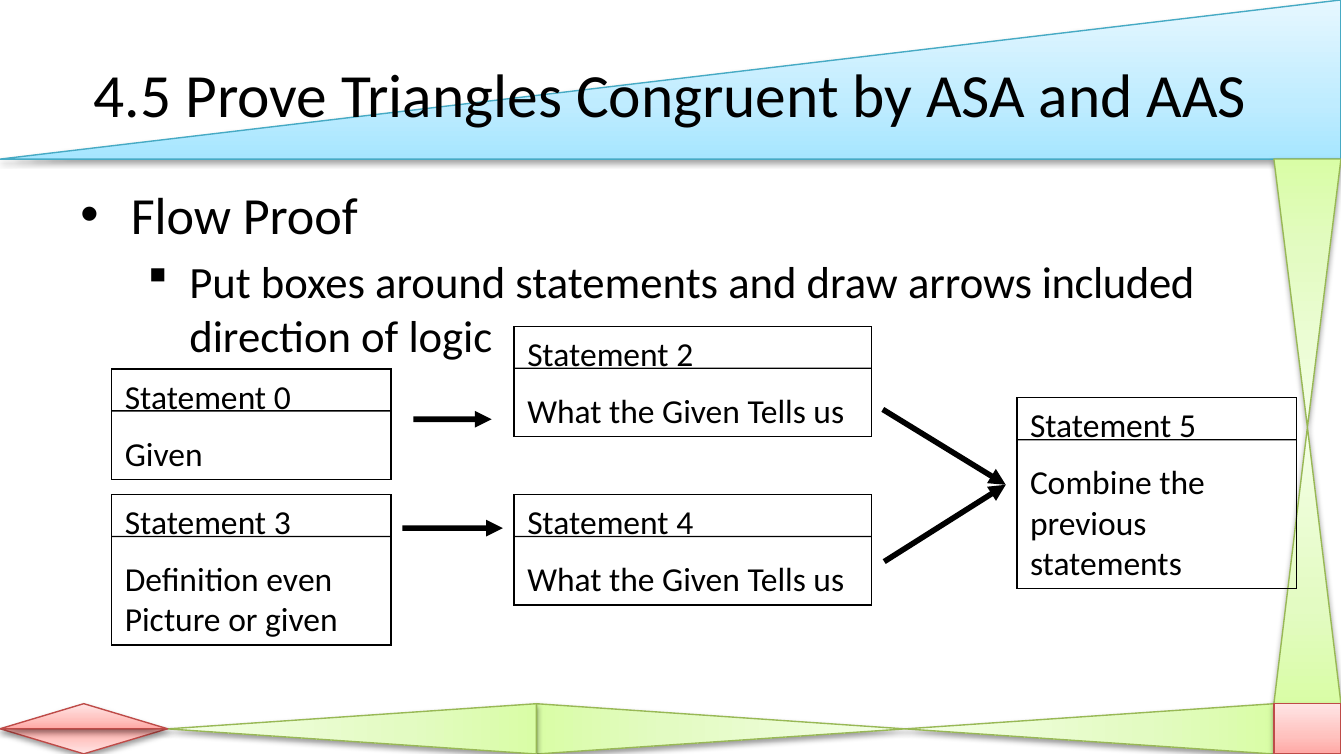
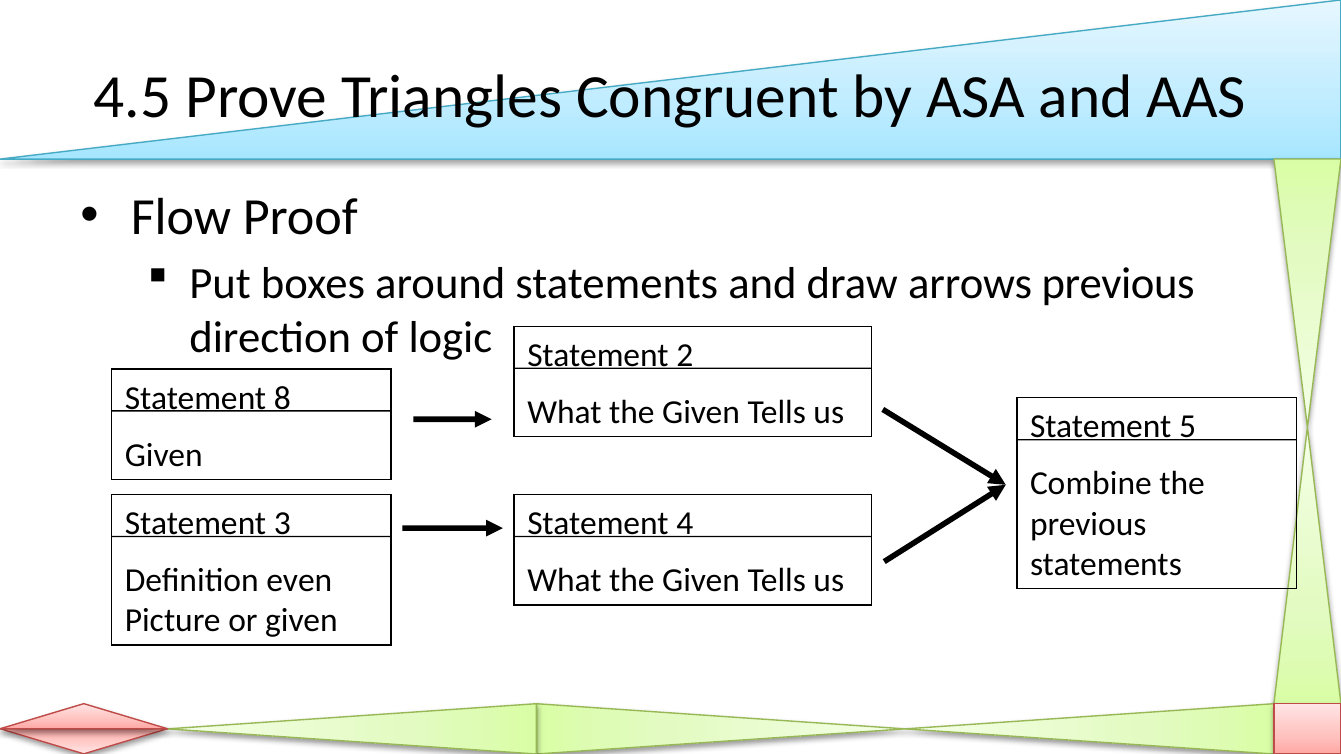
arrows included: included -> previous (1118, 284)
0: 0 -> 8 (282, 398)
